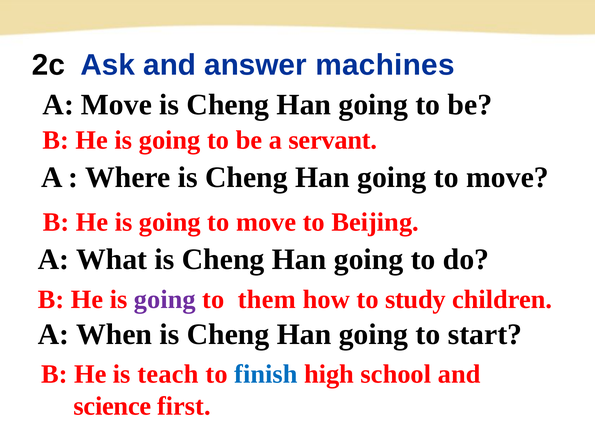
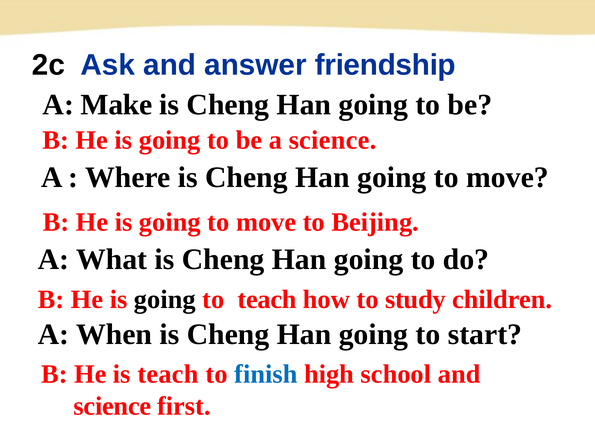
machines: machines -> friendship (385, 65)
A Move: Move -> Make (117, 105)
a servant: servant -> science (333, 140)
going colour: purple -> black (165, 300)
to them: them -> teach (267, 300)
